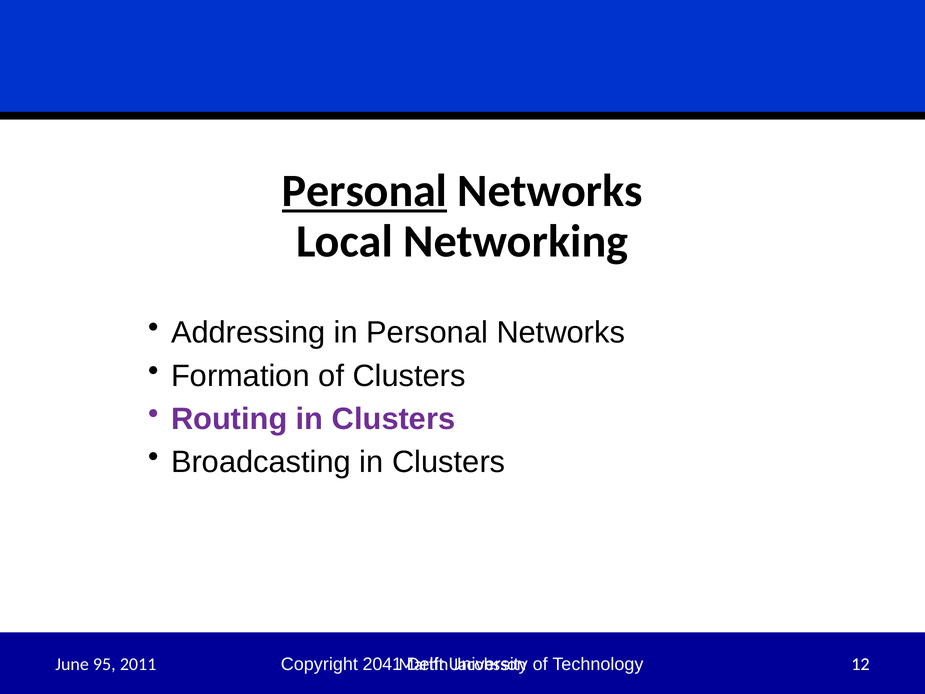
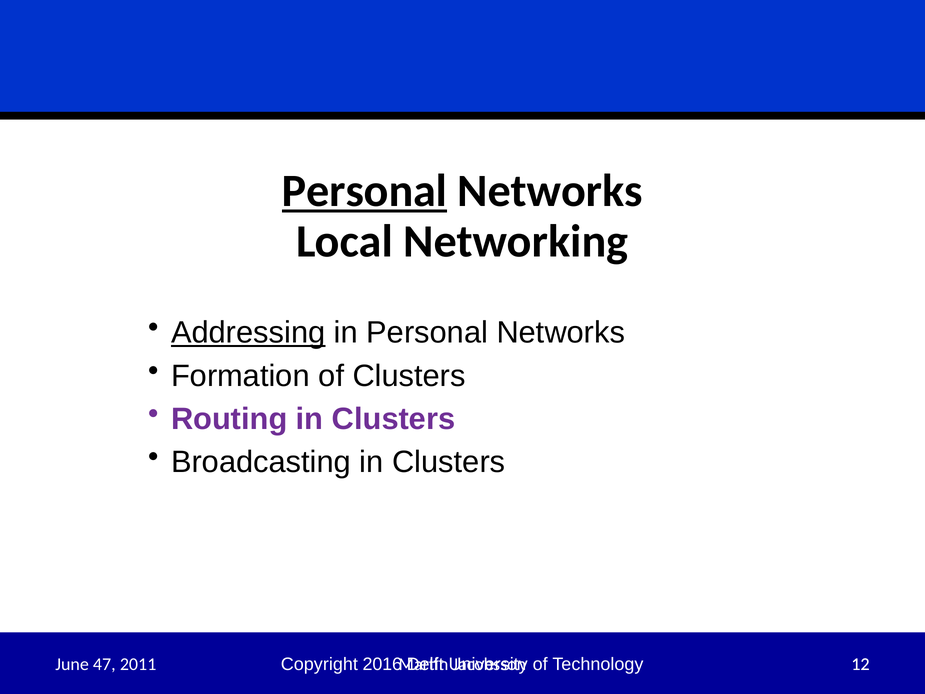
Addressing underline: none -> present (248, 333)
2041: 2041 -> 2016 (382, 664)
95: 95 -> 47 (104, 664)
